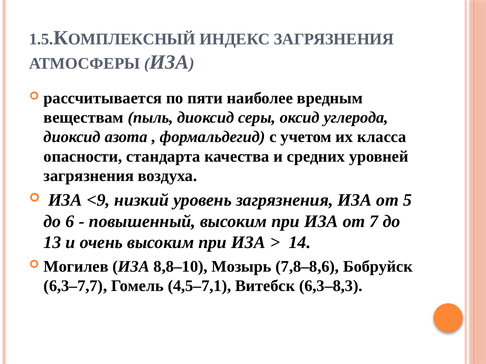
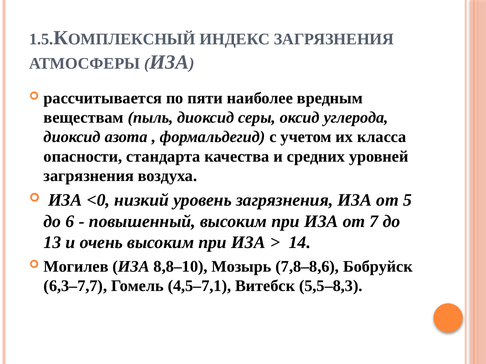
<9: <9 -> <0 (98, 200)
6,3–8,3: 6,3–8,3 -> 5,5–8,3 (331, 286)
